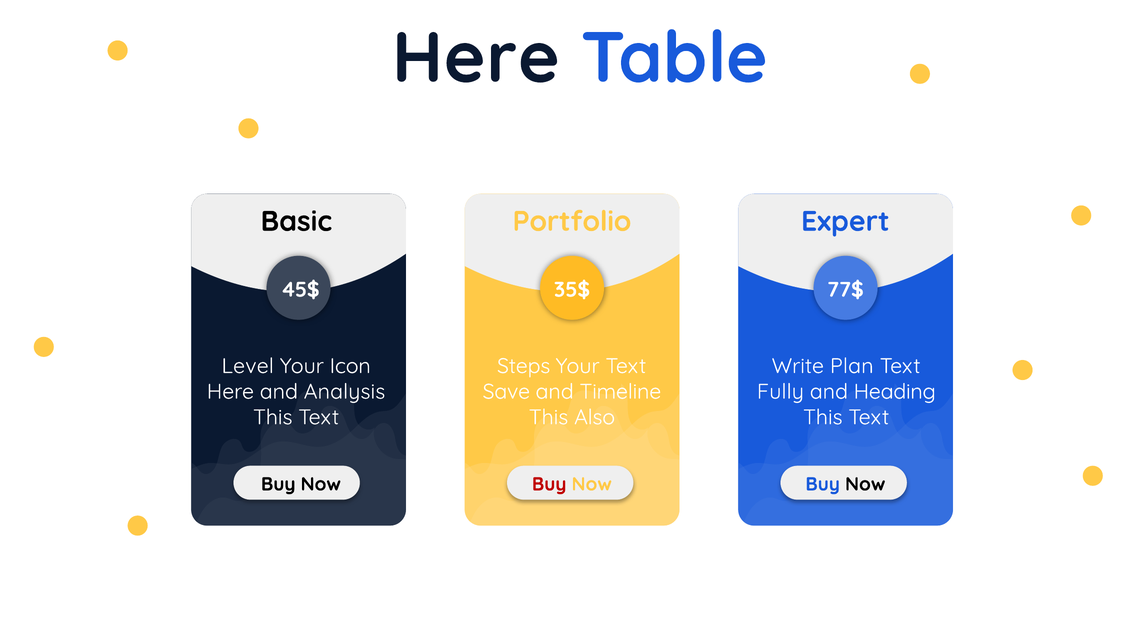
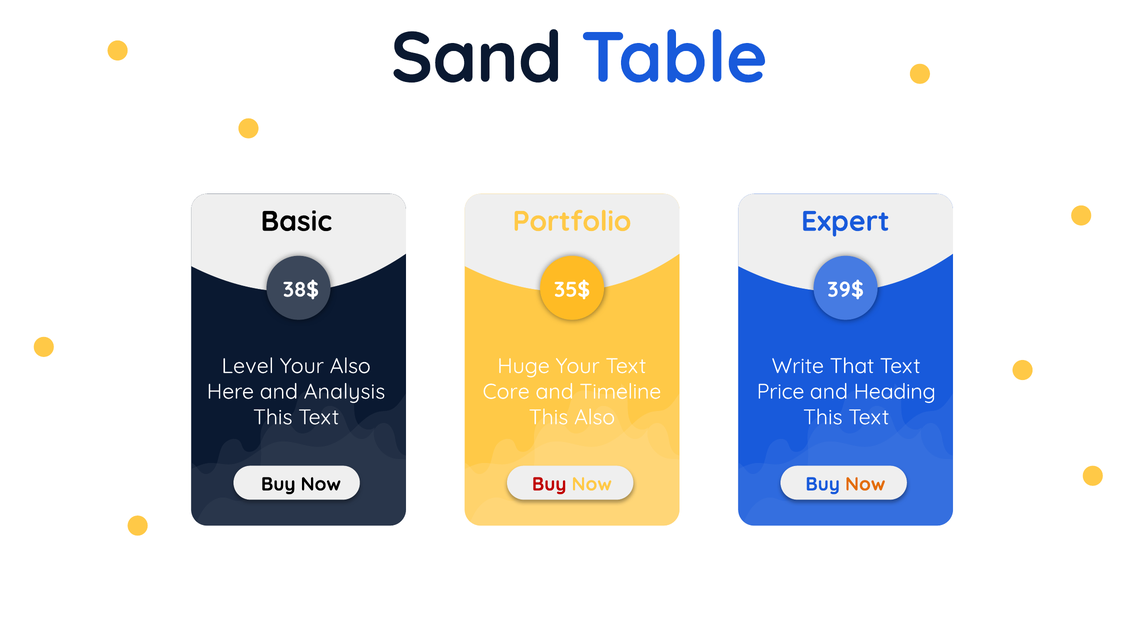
Here: Here -> Sand (477, 58)
45$: 45$ -> 38$ (301, 289)
77$: 77$ -> 39$ (845, 289)
Your Icon: Icon -> Also (350, 366)
Steps: Steps -> Huge (524, 366)
Plan: Plan -> That (852, 366)
Save: Save -> Core (506, 391)
Fully: Fully -> Price (781, 391)
Now colour: black -> orange (865, 484)
